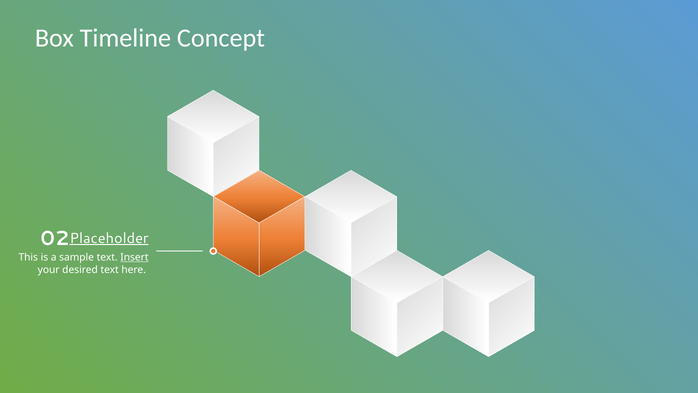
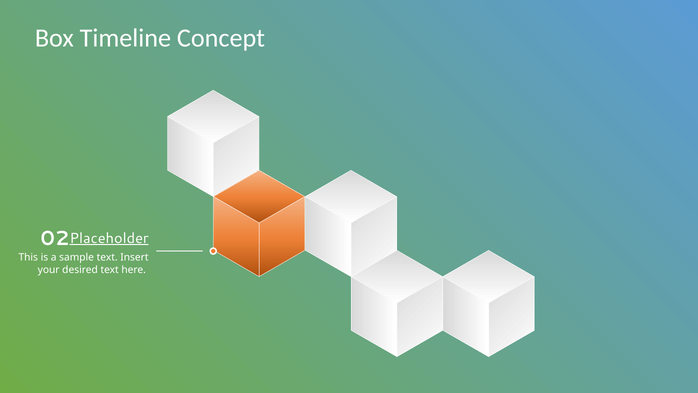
Insert underline: present -> none (134, 257)
